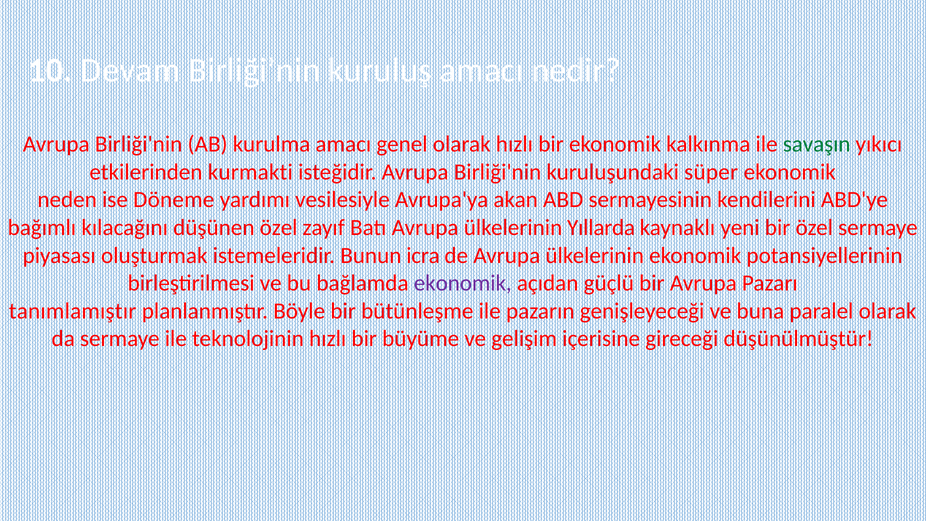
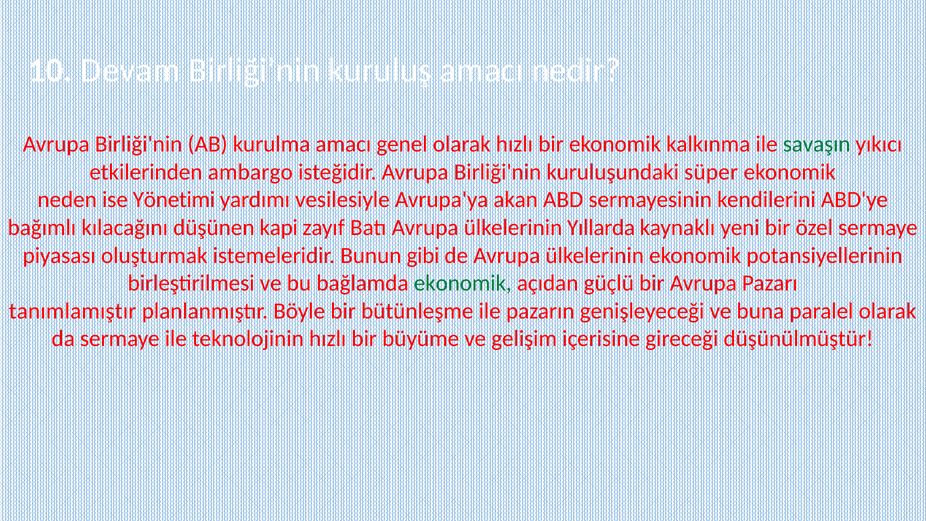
kurmakti: kurmakti -> ambargo (250, 172)
Döneme: Döneme -> Yönetimi (174, 200)
düşünen özel: özel -> kapi (279, 228)
icra: icra -> gibi (423, 255)
ekonomik colour: purple -> green (463, 283)
